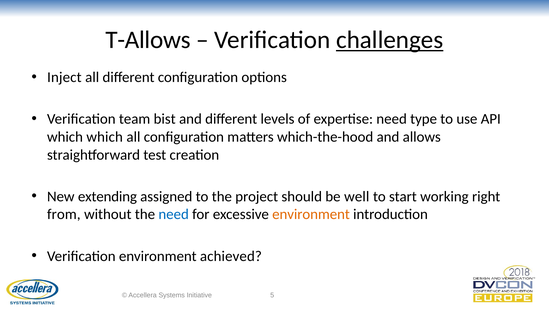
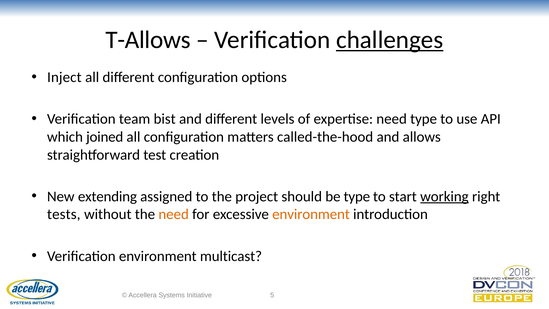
which which: which -> joined (105, 137)
which-the-hood: which-the-hood -> called-the-hood (325, 137)
be well: well -> type (357, 196)
working underline: none -> present (444, 196)
from: from -> tests (64, 214)
need colour: blue -> orange (174, 214)
achieved: achieved -> multicast (231, 256)
